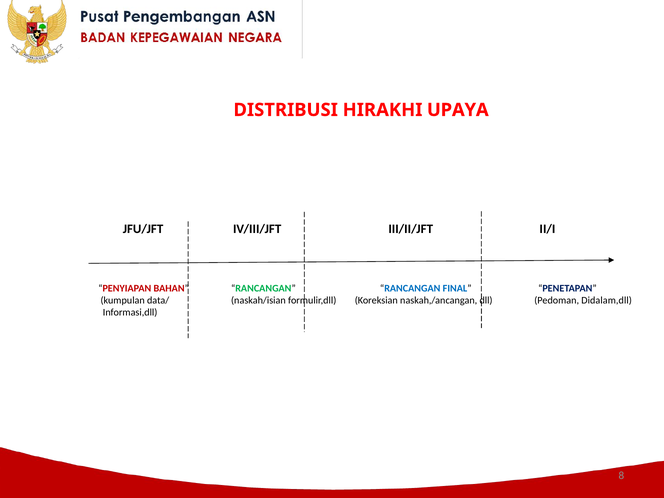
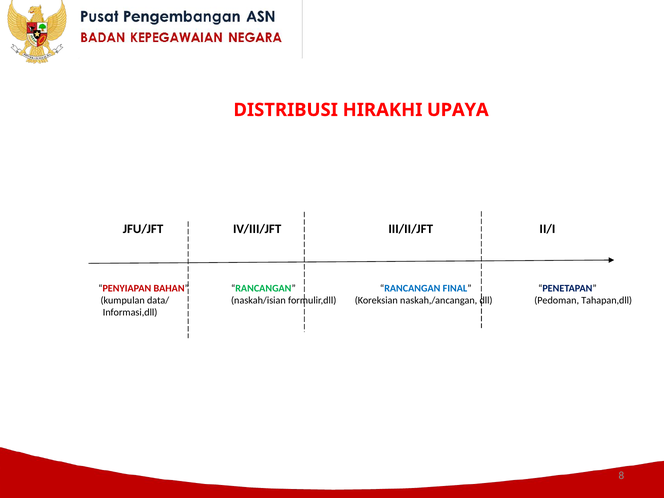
Didalam,dll: Didalam,dll -> Tahapan,dll (607, 300)
